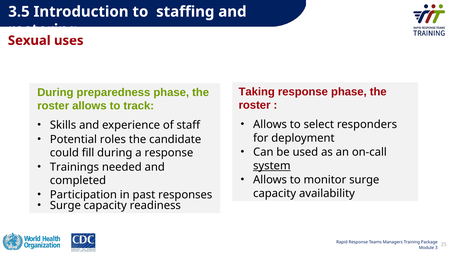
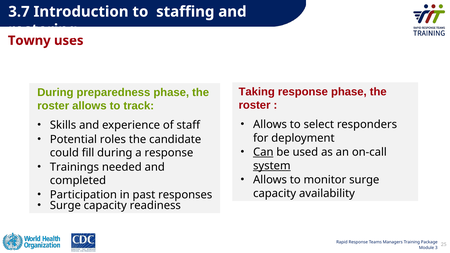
3.5: 3.5 -> 3.7 (19, 12)
Sexual: Sexual -> Towny (29, 41)
Can underline: none -> present (263, 152)
